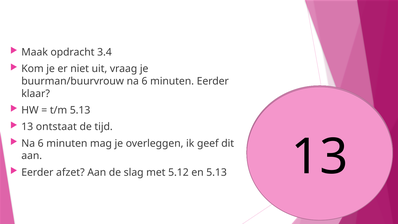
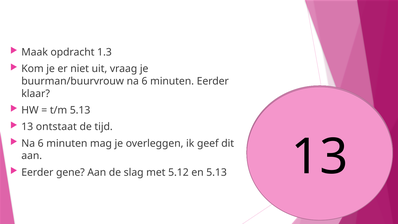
3.4: 3.4 -> 1.3 (104, 52)
afzet: afzet -> gene (70, 172)
